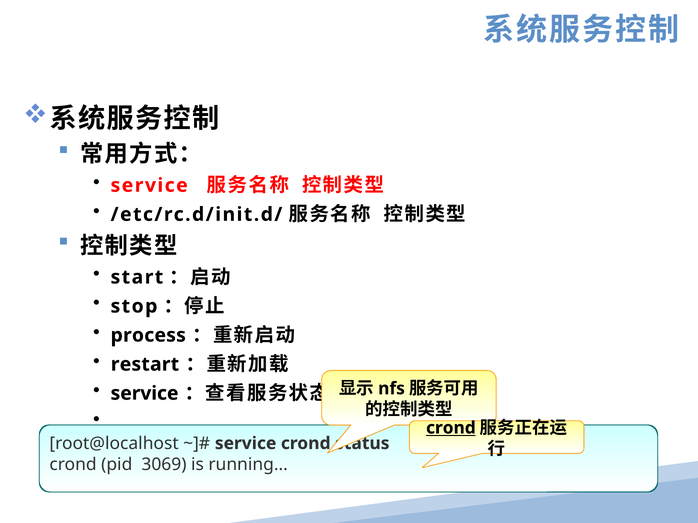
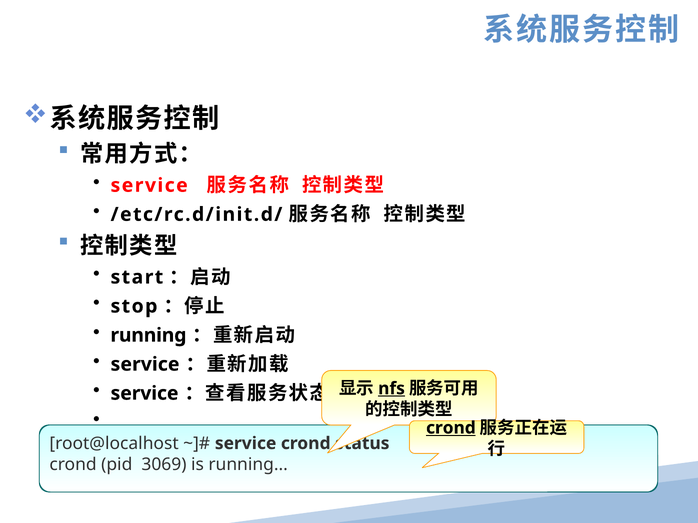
process: process -> running (148, 336)
restart: restart -> service (145, 365)
nfs underline: none -> present (392, 389)
